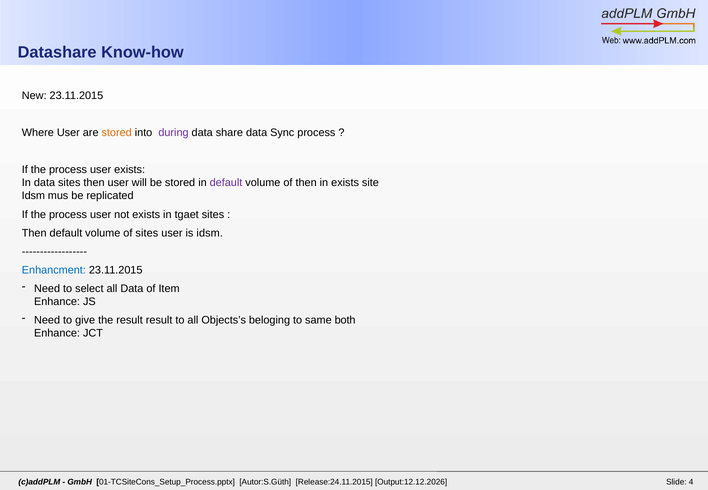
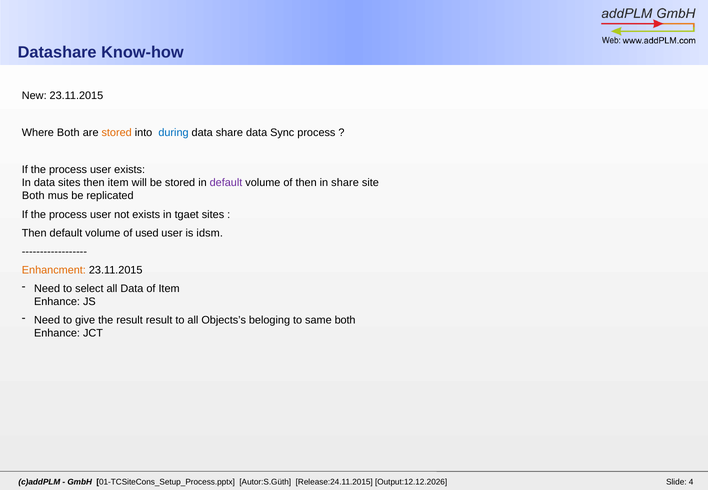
Where User: User -> Both (68, 133)
during colour: purple -> blue (173, 133)
then user: user -> item (118, 183)
in exists: exists -> share (345, 183)
Idsm: Idsm -> Both (33, 196)
of sites: sites -> used (147, 233)
Enhancment colour: blue -> orange (54, 270)
